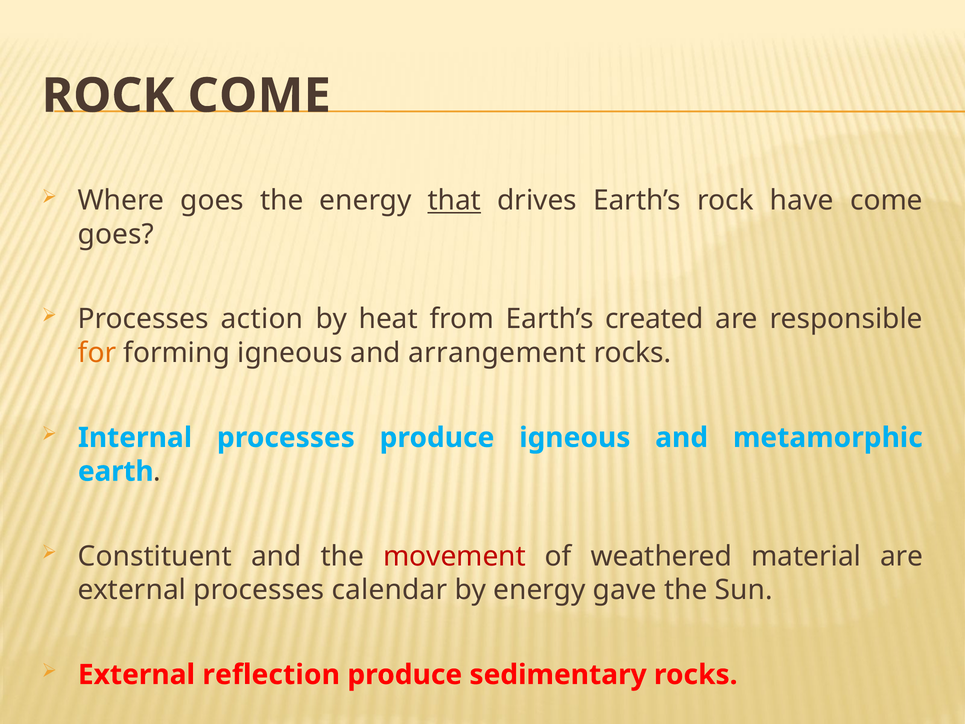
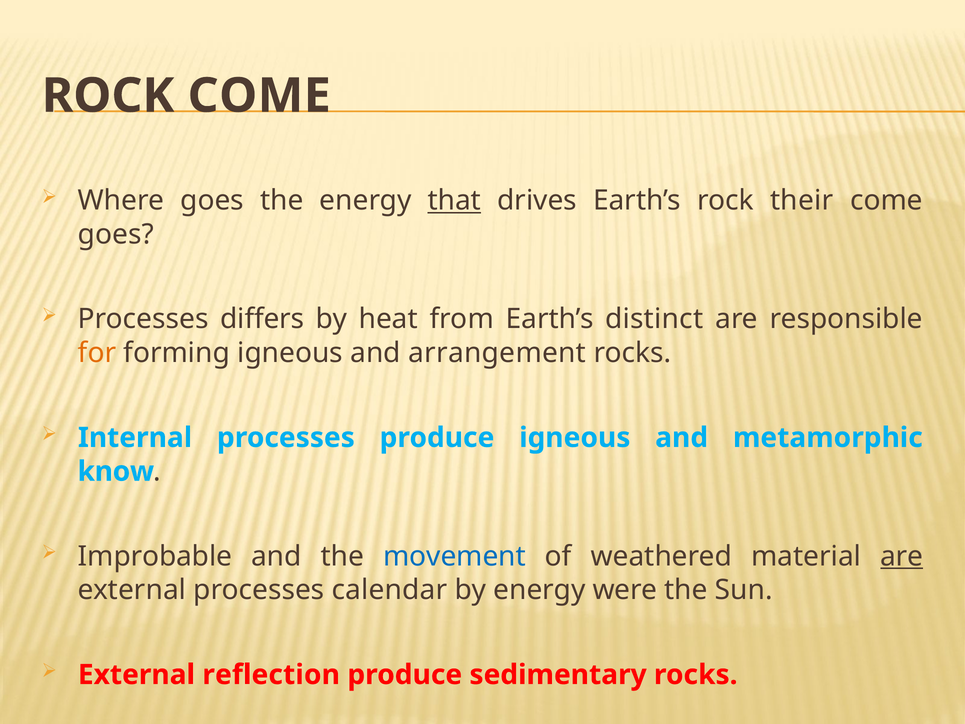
have: have -> their (802, 201)
action: action -> differs (262, 319)
created: created -> distinct (654, 319)
earth: earth -> know (116, 471)
Constituent: Constituent -> Improbable (155, 556)
movement colour: red -> blue (454, 556)
are underline: none -> present (902, 556)
gave: gave -> were (625, 590)
